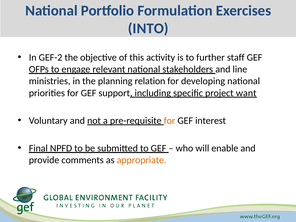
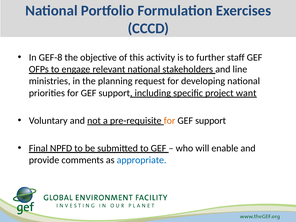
INTO: INTO -> CCCD (148, 28)
GEF-2: GEF-2 -> GEF-8 (51, 57)
relation: relation -> request (150, 81)
interest: interest -> support (211, 121)
appropriate colour: orange -> blue (142, 160)
